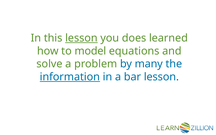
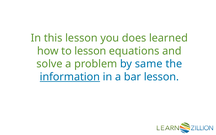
lesson underline: present -> none (81, 38)
to model: model -> lesson (90, 51)
many: many -> same (149, 64)
